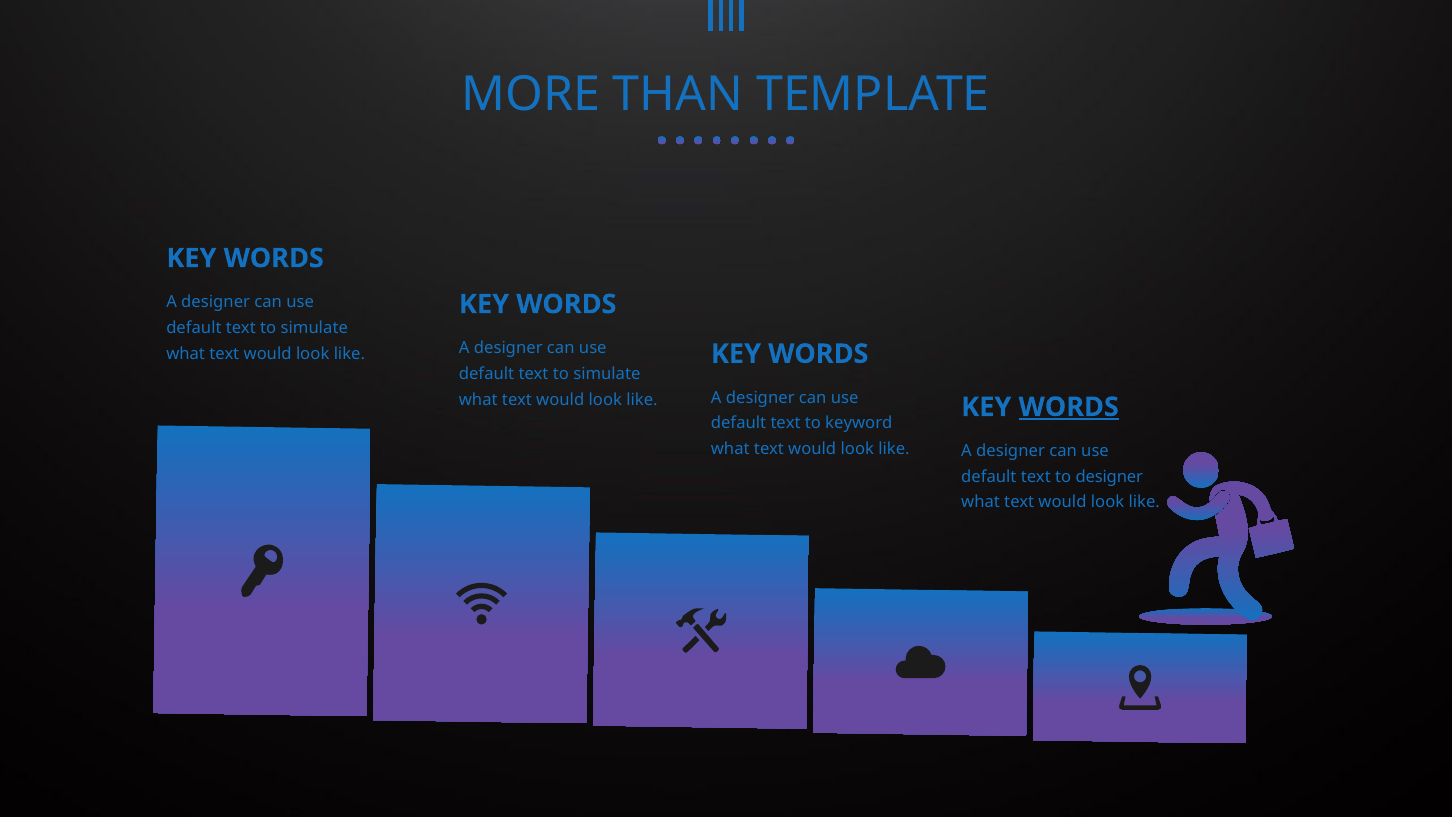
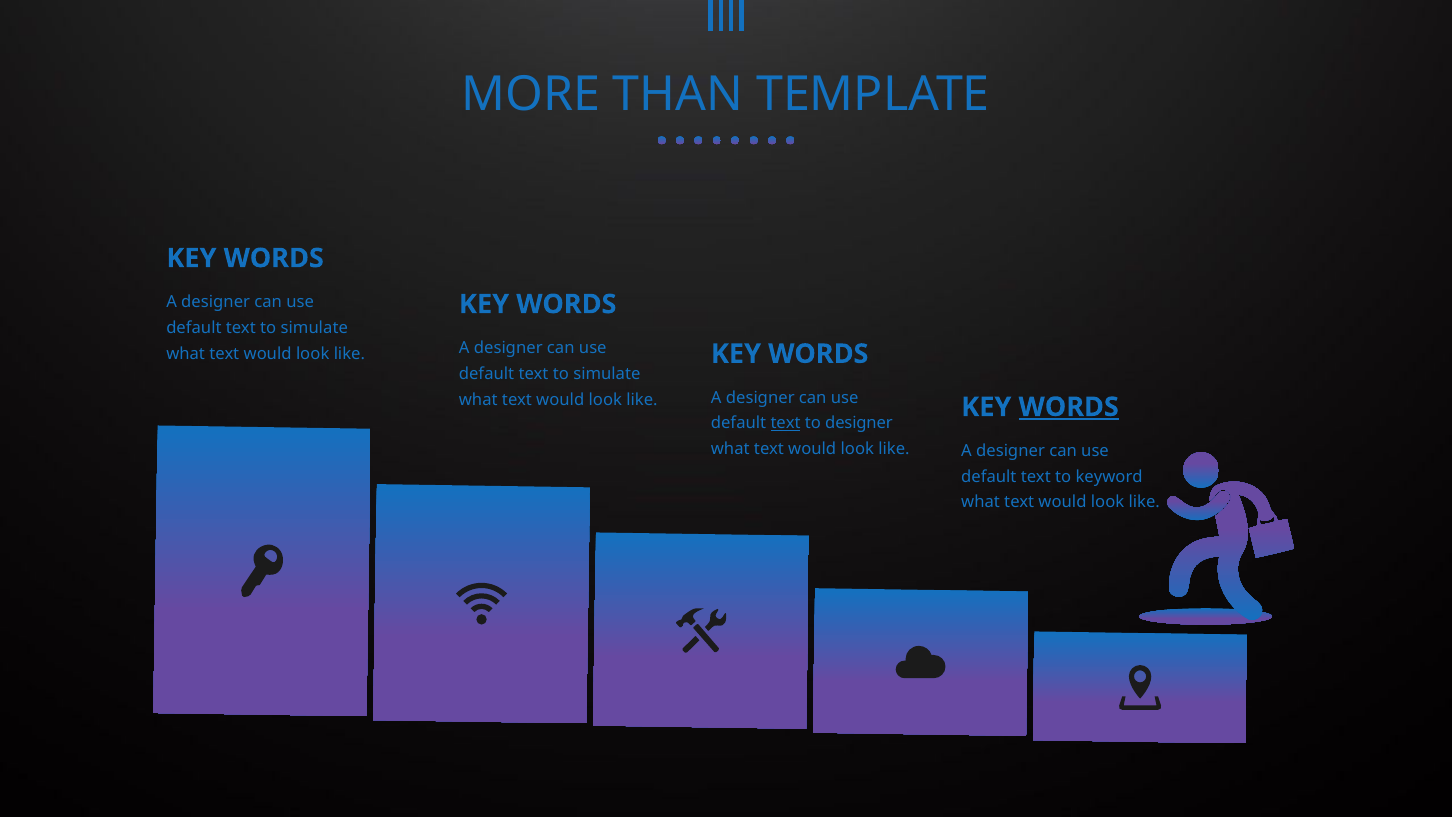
text underline: none -> present (786, 423)
to keyword: keyword -> designer (859, 423)
to designer: designer -> keyword (1109, 476)
